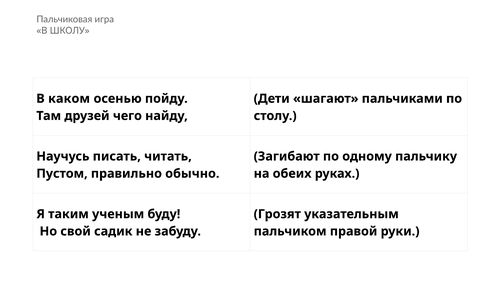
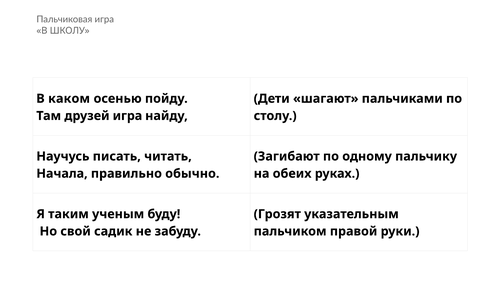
друзей чего: чего -> игра (127, 116)
Пустом: Пустом -> Начала (62, 173)
